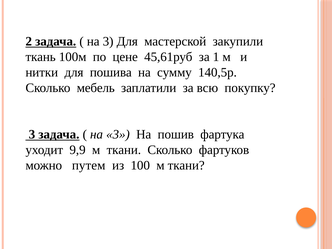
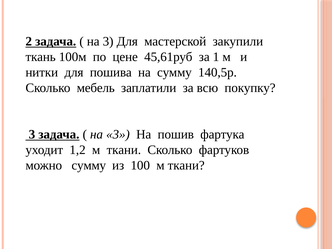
9,9: 9,9 -> 1,2 (78, 150)
можно путем: путем -> сумму (89, 165)
